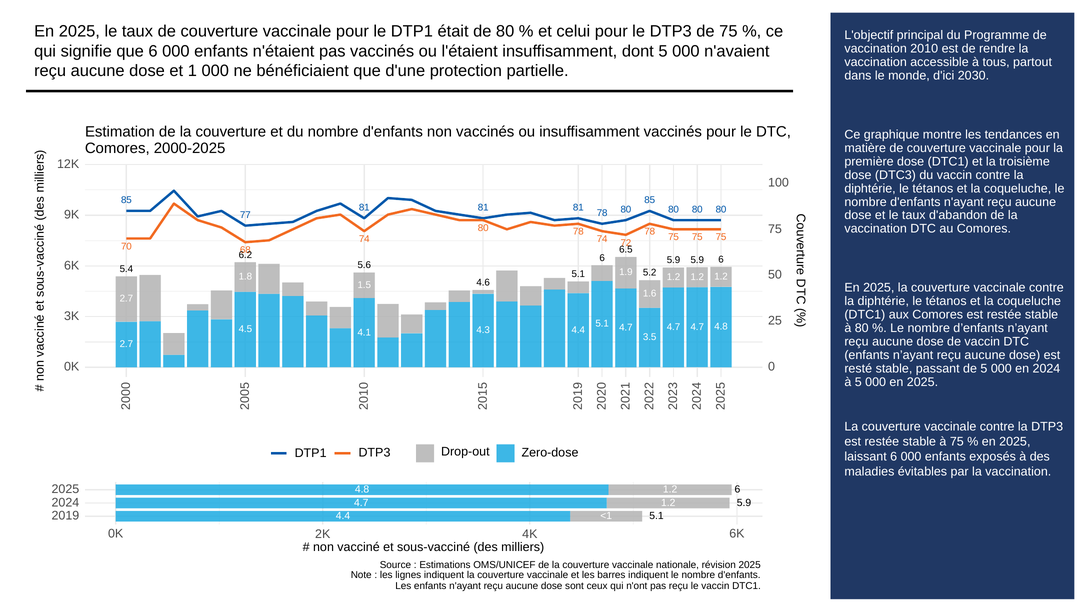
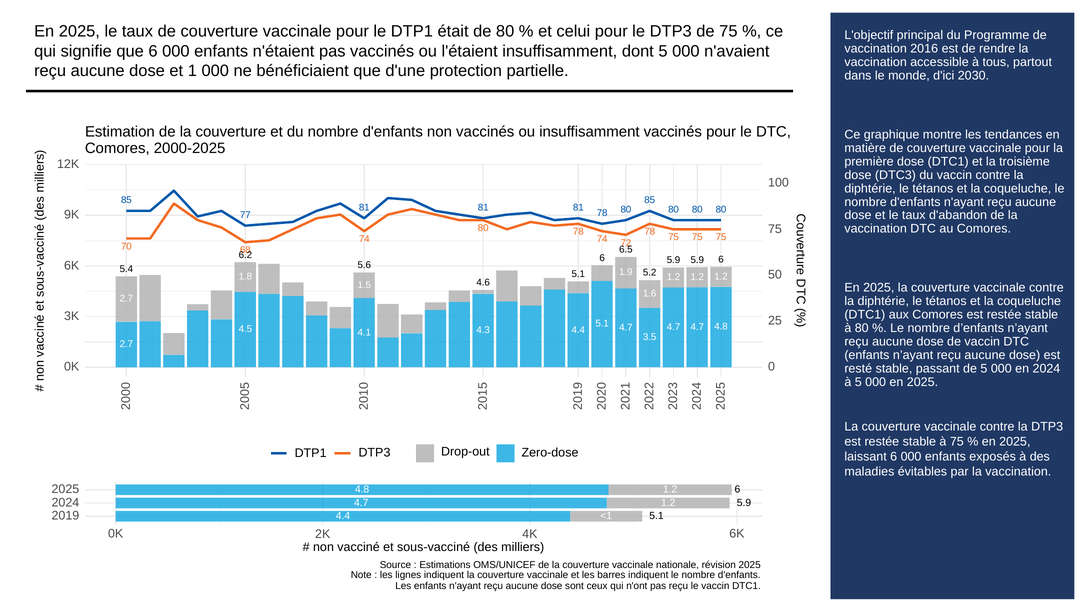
2010: 2010 -> 2016 (924, 49)
